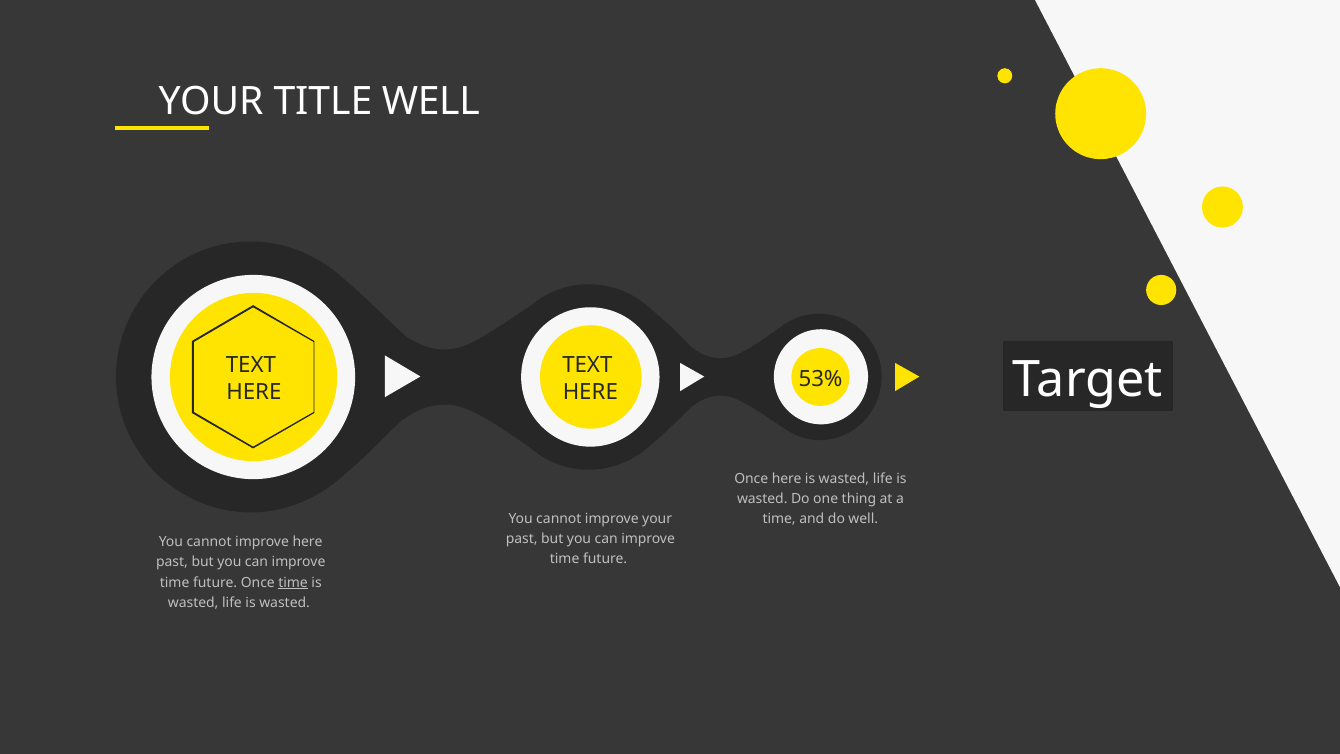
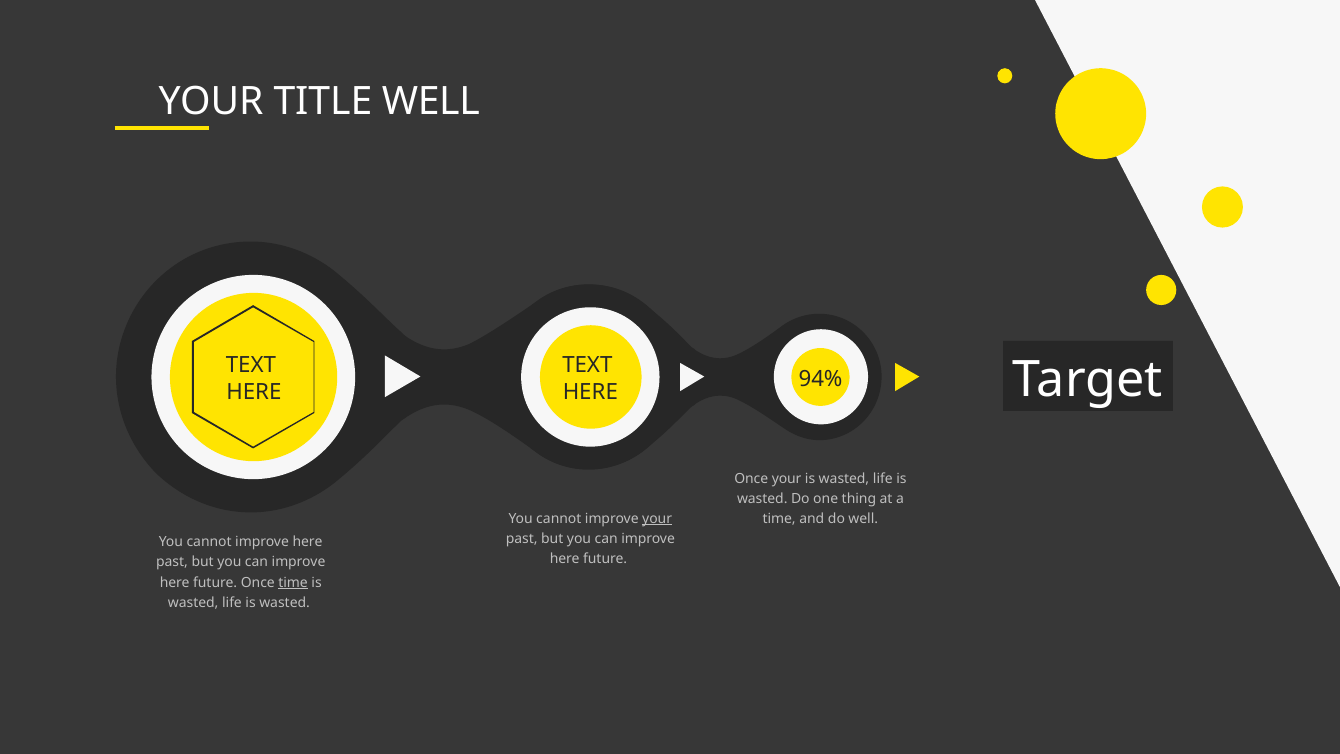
53%: 53% -> 94% (821, 379)
Once here: here -> your (787, 479)
your underline: none -> present (657, 518)
time: time -> here (565, 559)
time: time -> here (175, 582)
